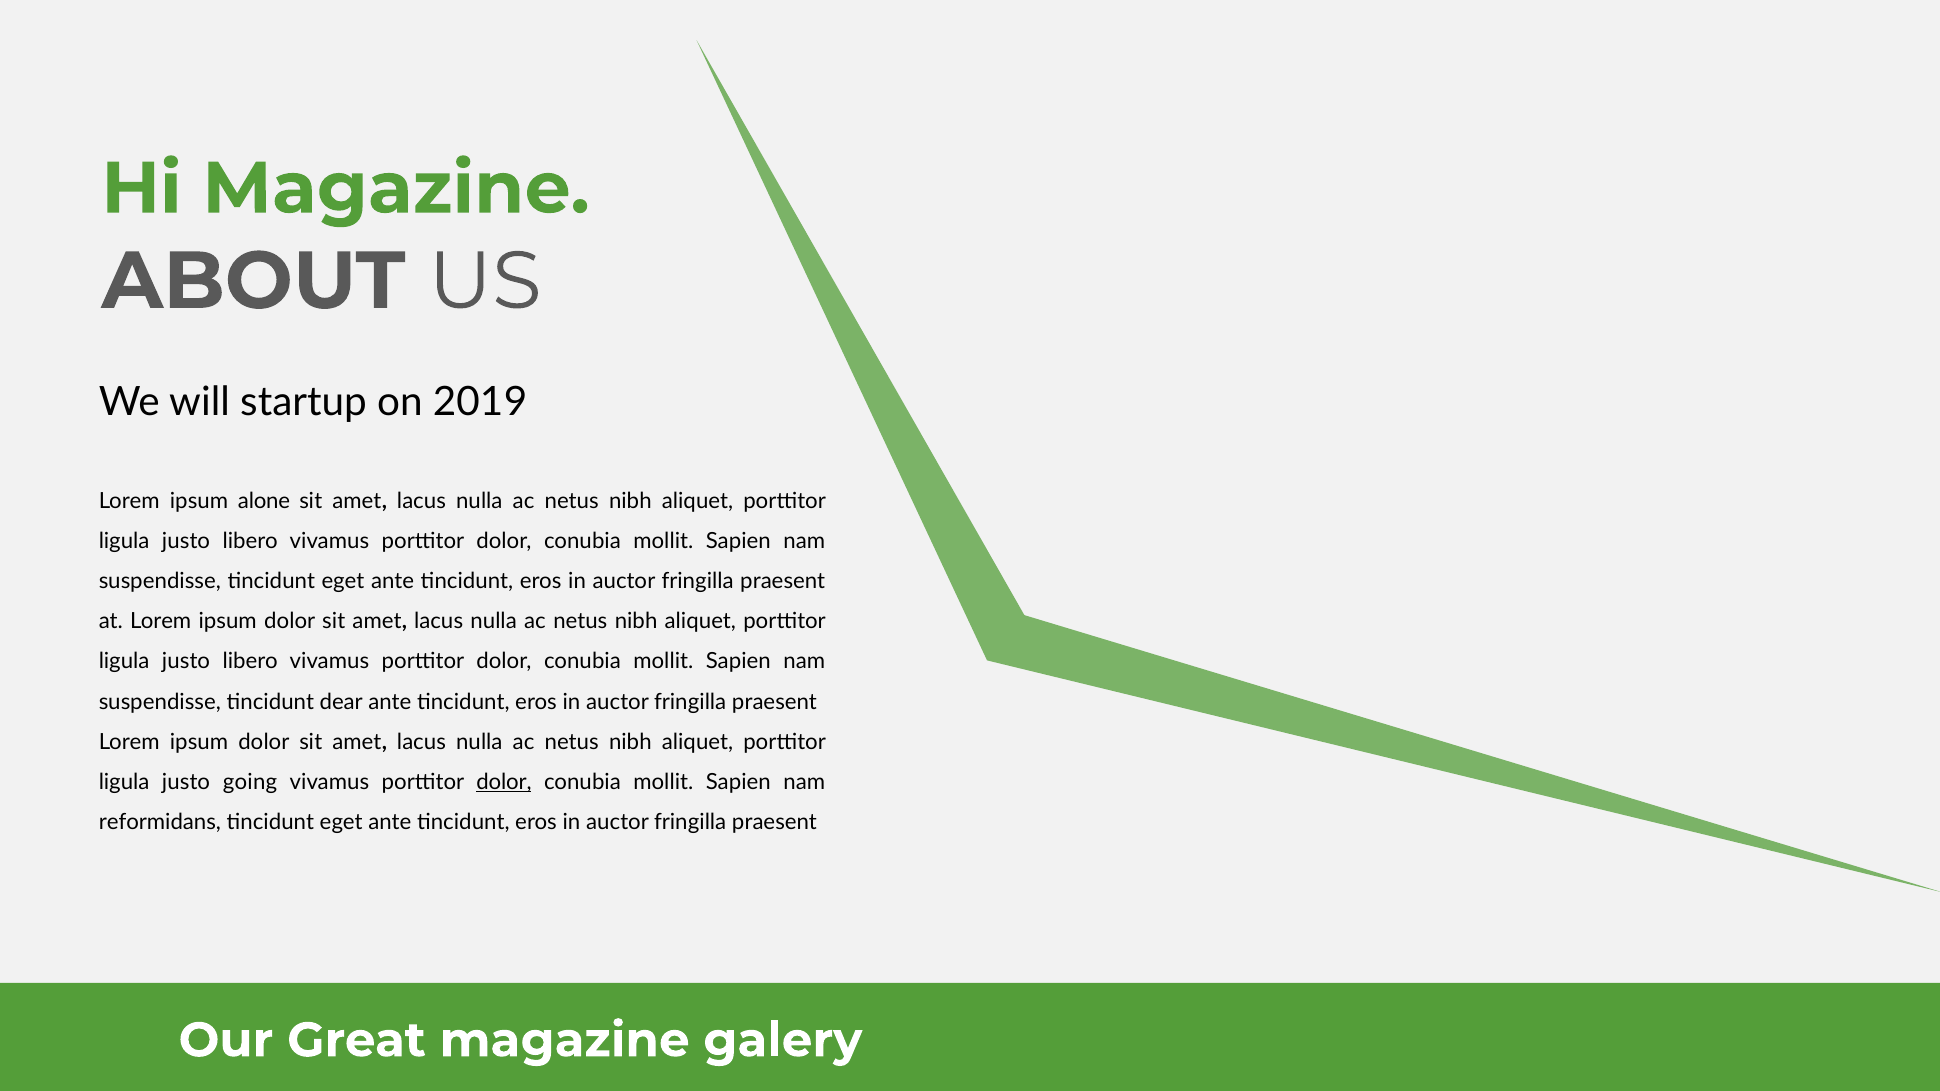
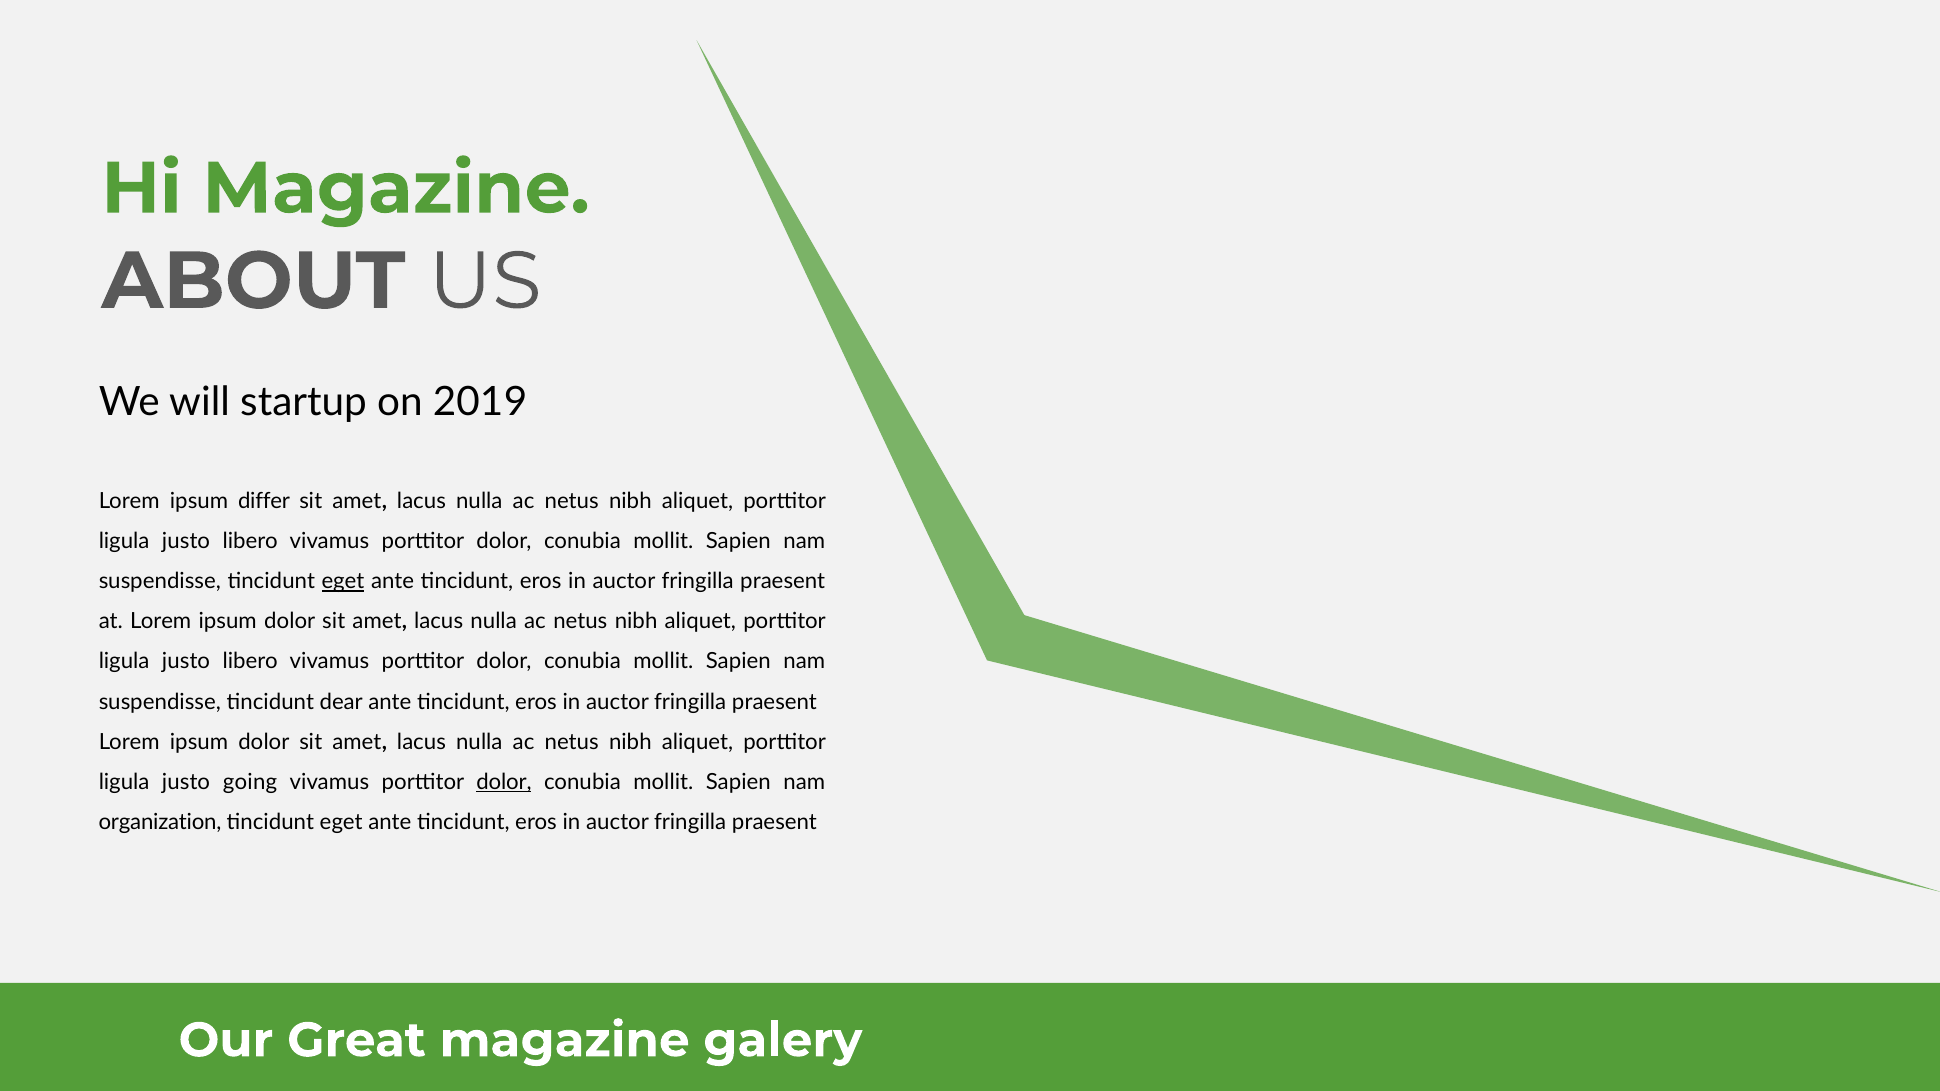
alone: alone -> differ (264, 502)
eget underline: none -> present (343, 582)
reformidans: reformidans -> organization (160, 822)
